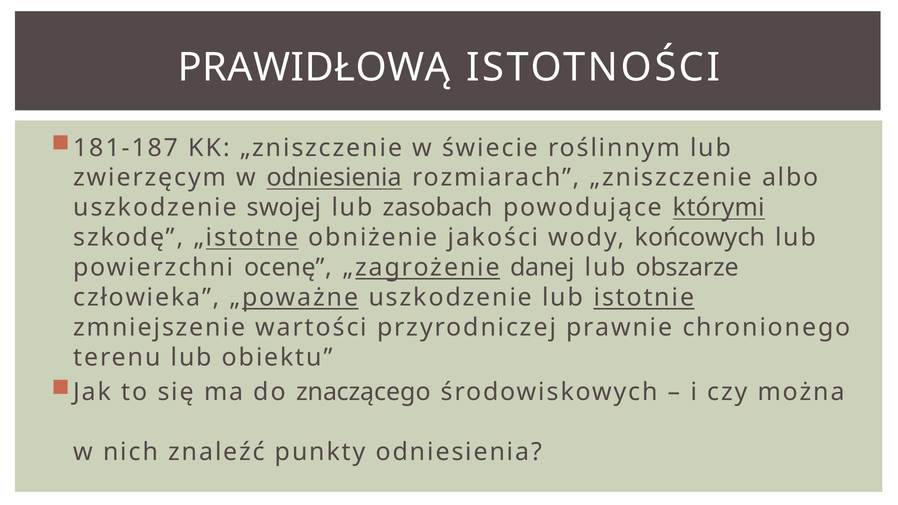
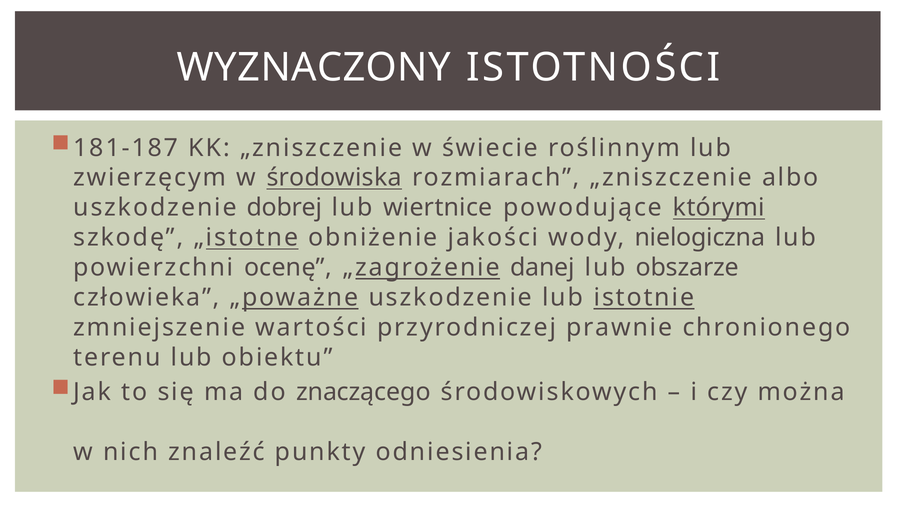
PRAWIDŁOWĄ: PRAWIDŁOWĄ -> WYZNACZONY (314, 68)
w odniesienia: odniesienia -> środowiska (334, 178)
swojej: swojej -> dobrej (284, 208)
zasobach: zasobach -> wiertnice (438, 208)
końcowych: końcowych -> nielogiczna (700, 238)
